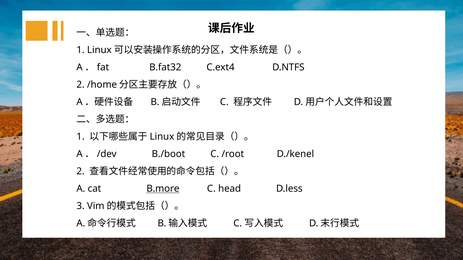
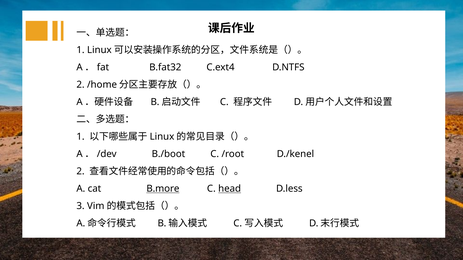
head underline: none -> present (230, 189)
